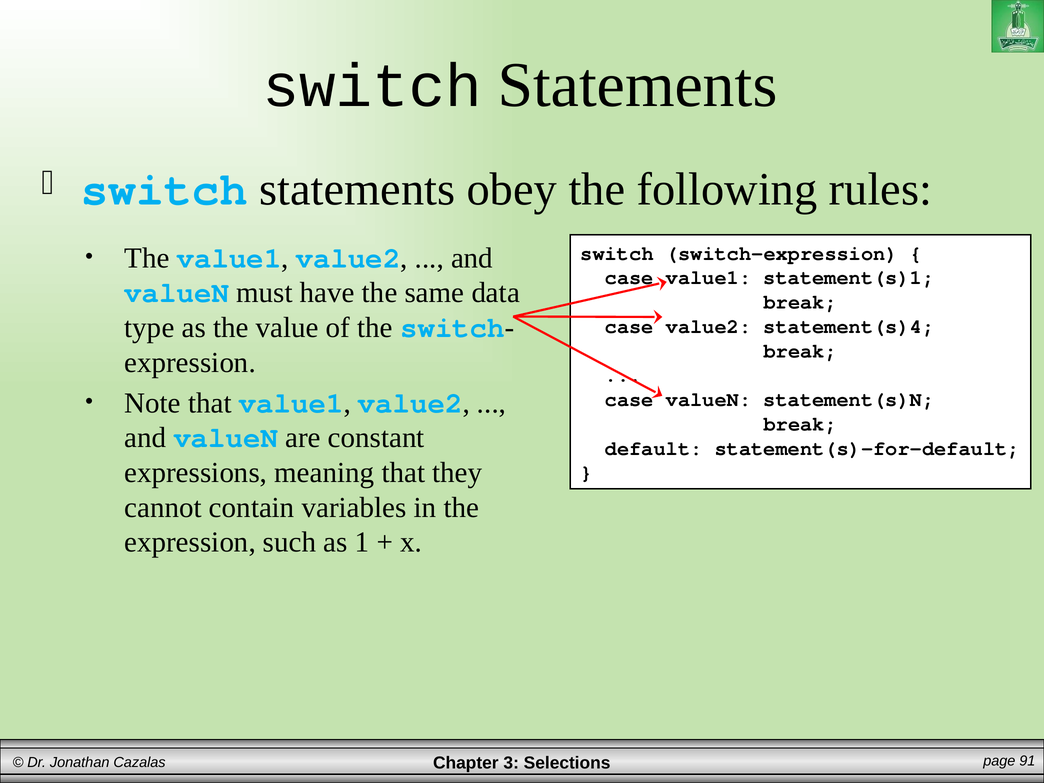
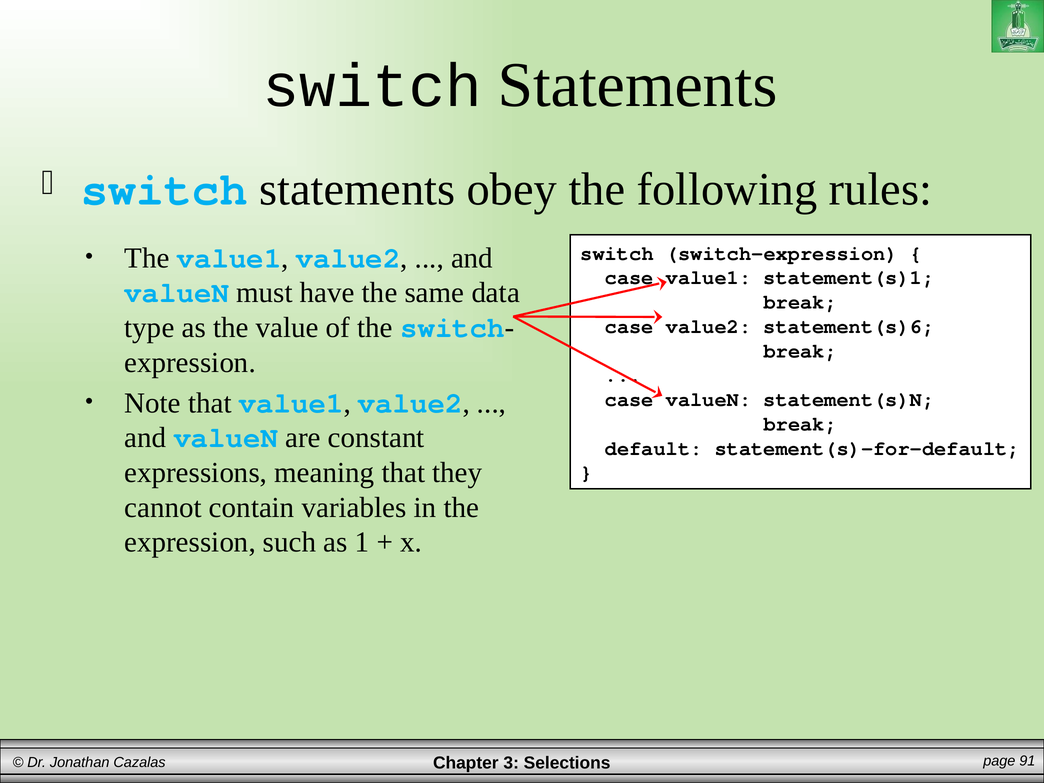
statement(s)4: statement(s)4 -> statement(s)6 (849, 327)
